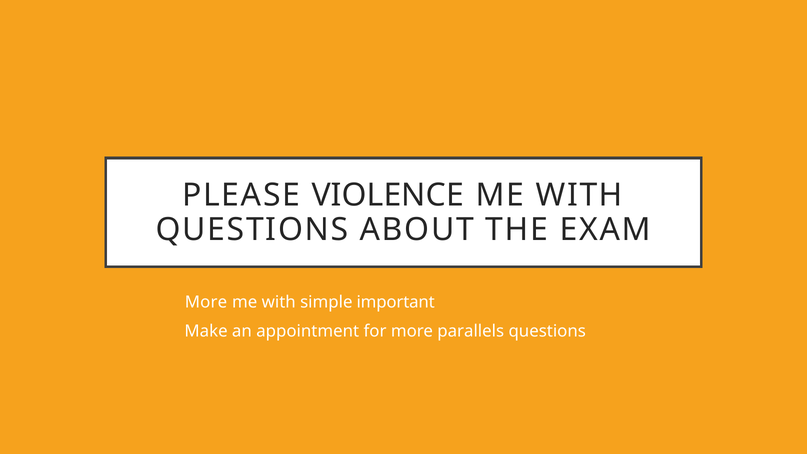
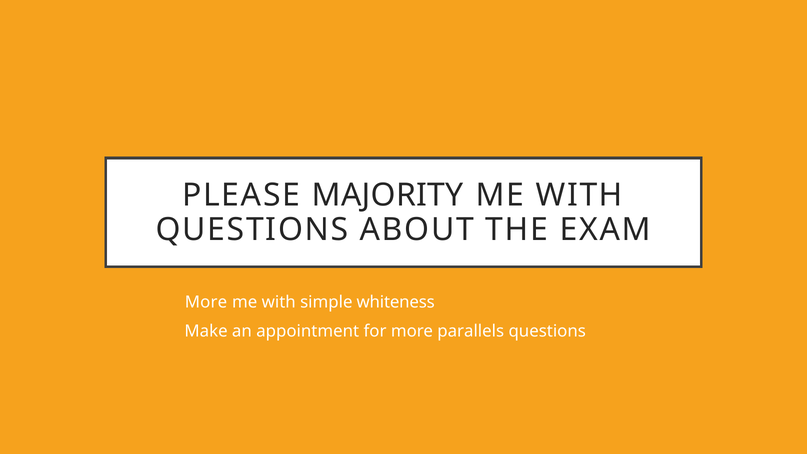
VIOLENCE: VIOLENCE -> MAJORITY (388, 195)
important: important -> whiteness (396, 302)
